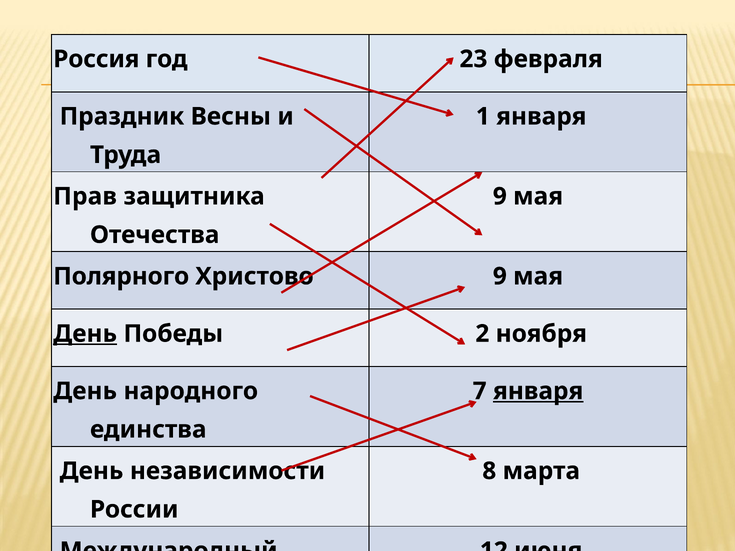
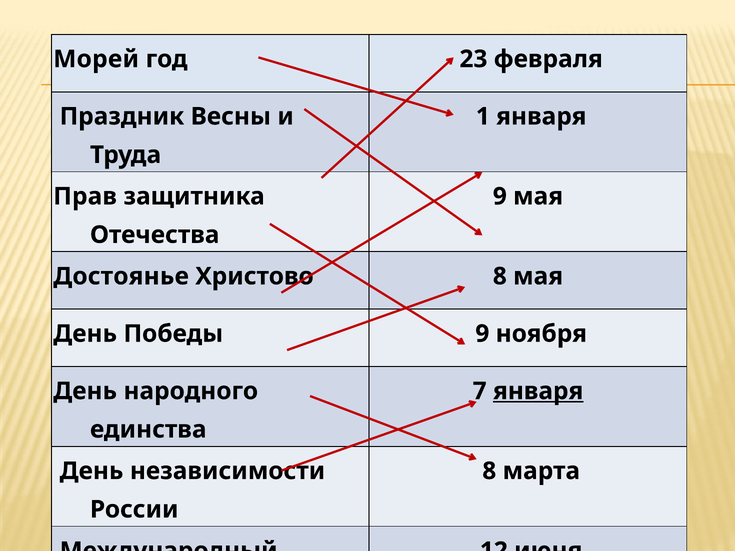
Россия: Россия -> Морей (96, 59)
Полярного: Полярного -> Достоянье (121, 276)
Христово 9: 9 -> 8 (500, 276)
День underline: present -> none (85, 334)
Победы 2: 2 -> 9 (482, 334)
